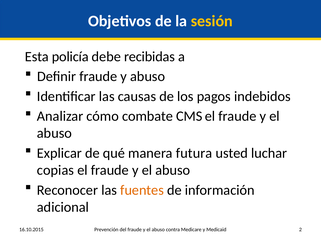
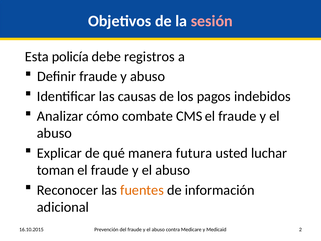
sesión colour: yellow -> pink (212, 21)
recibidas: recibidas -> registros (149, 57)
copias: copias -> toman (56, 170)
